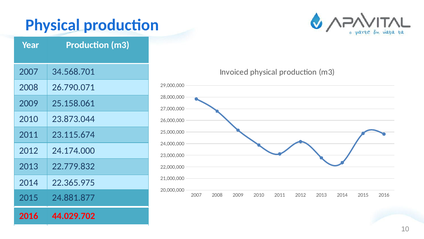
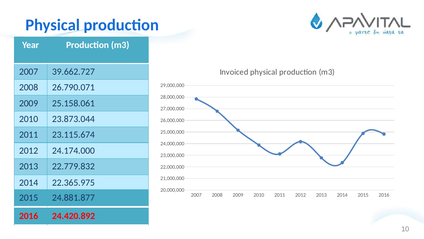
34.568.701: 34.568.701 -> 39.662.727 (73, 71)
44.029.702: 44.029.702 -> 24.420.892 (74, 216)
